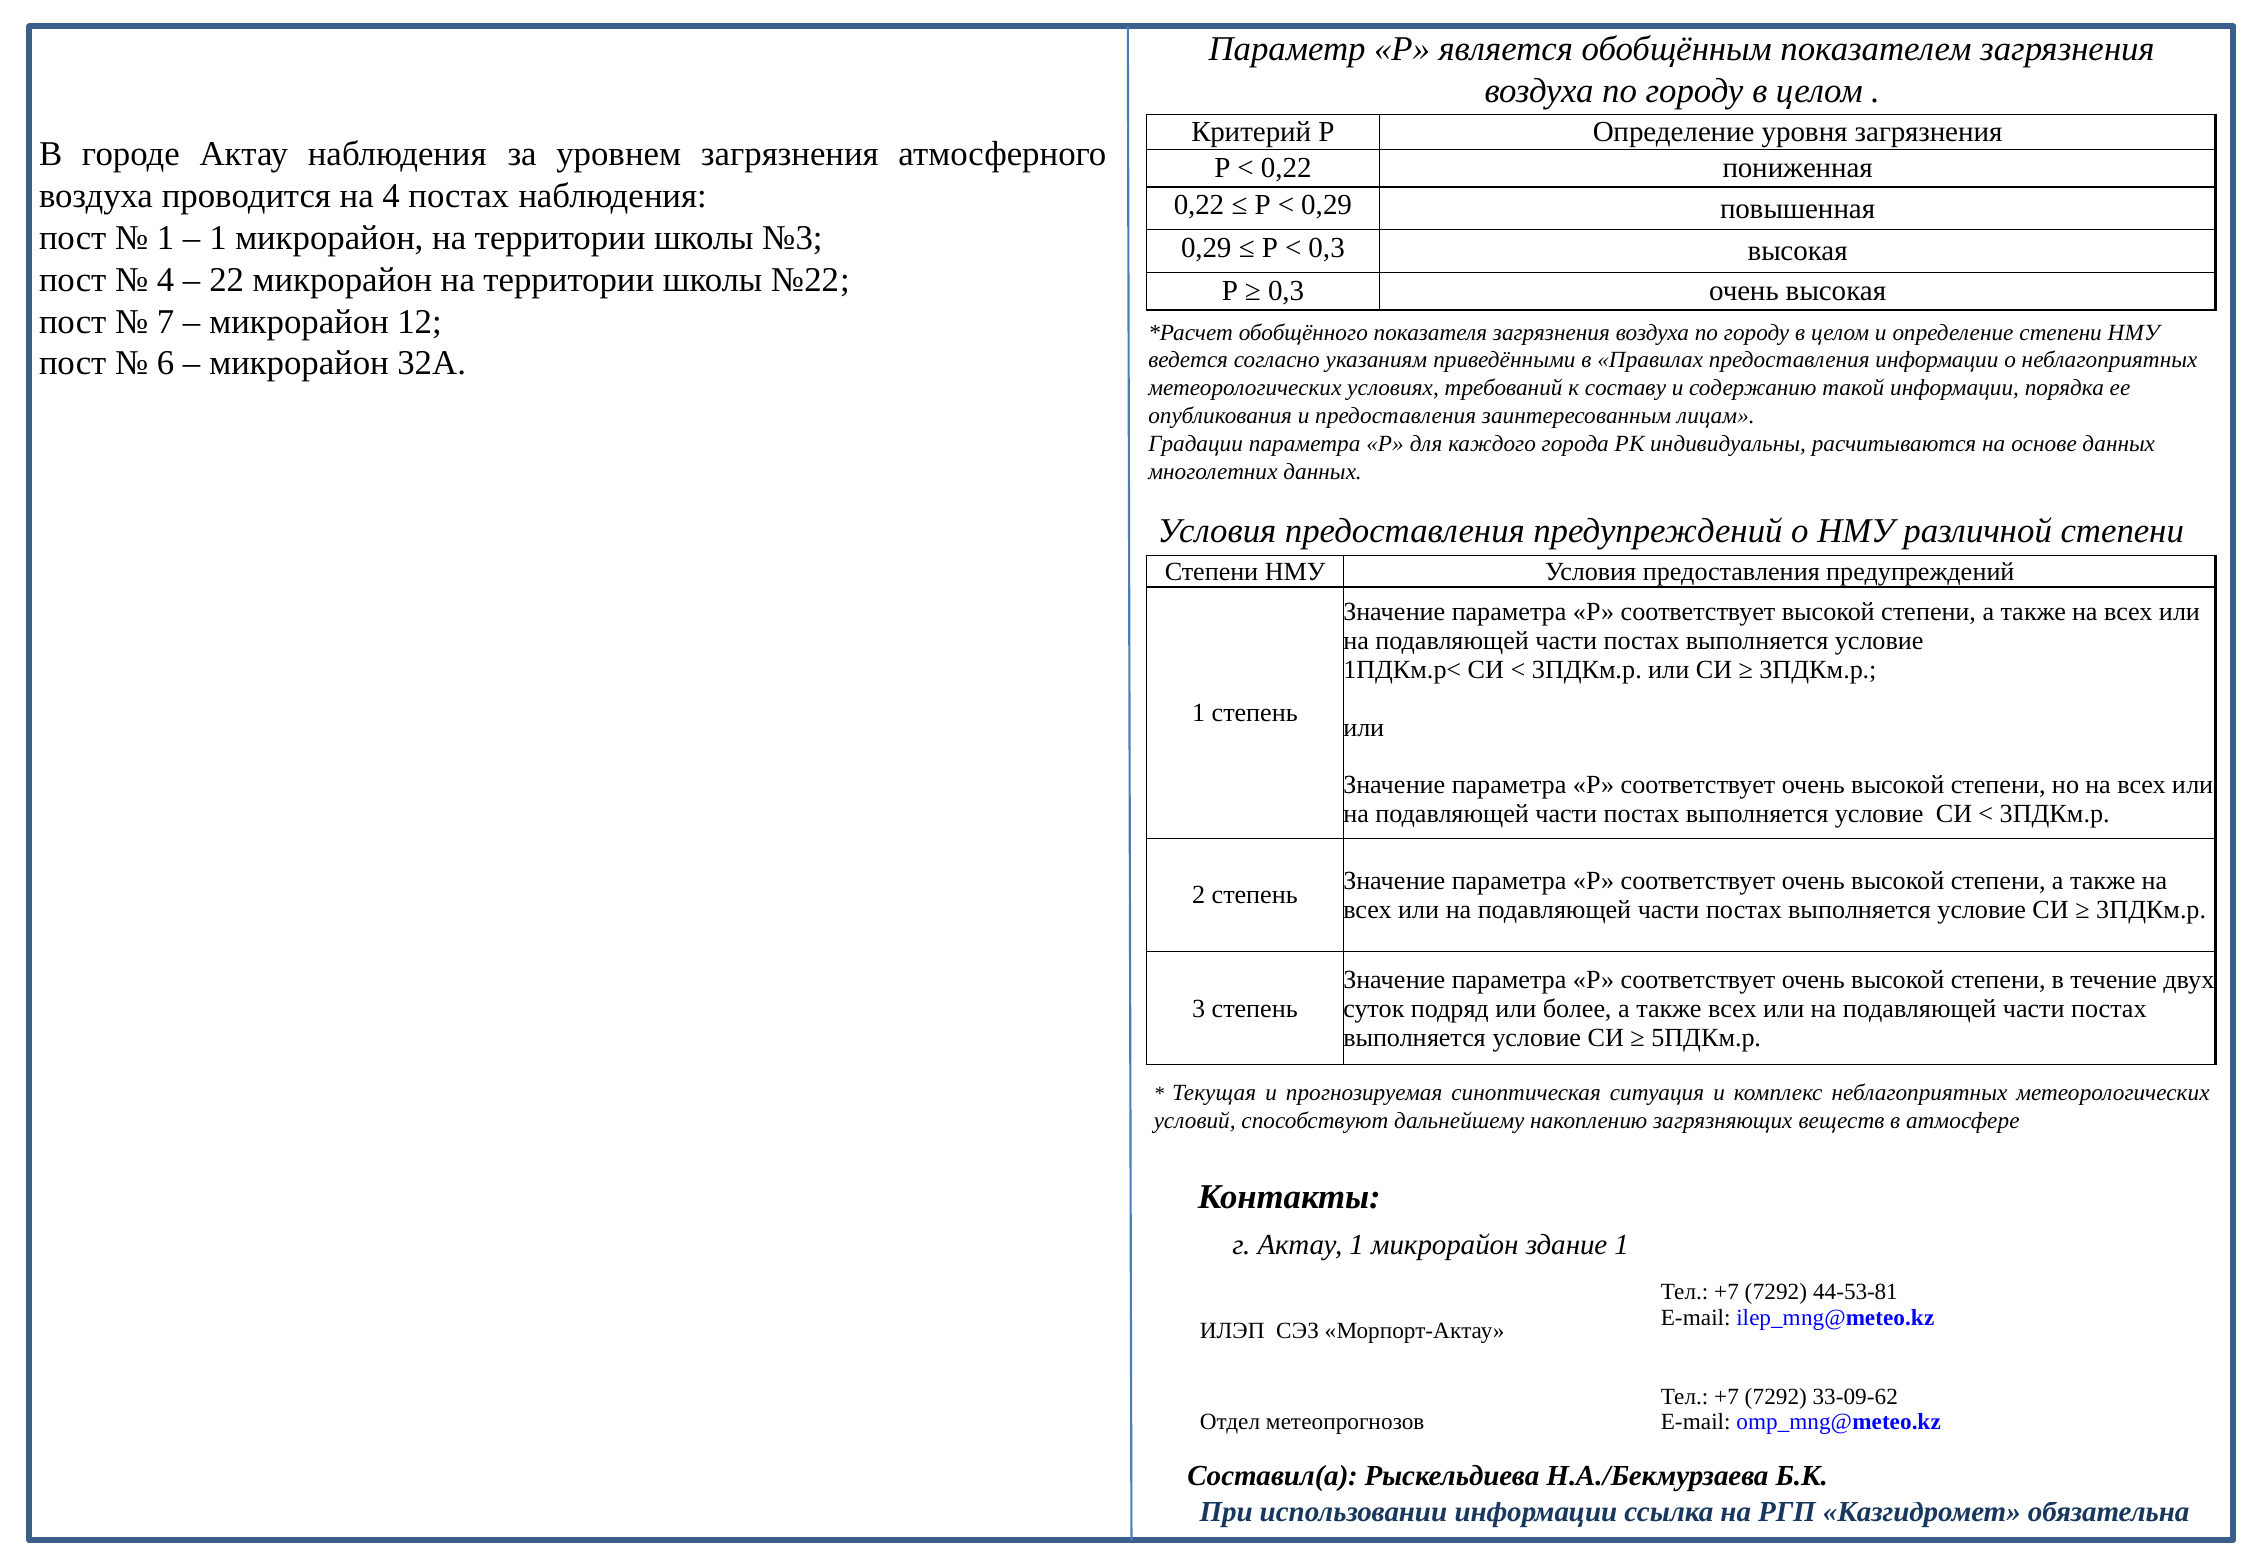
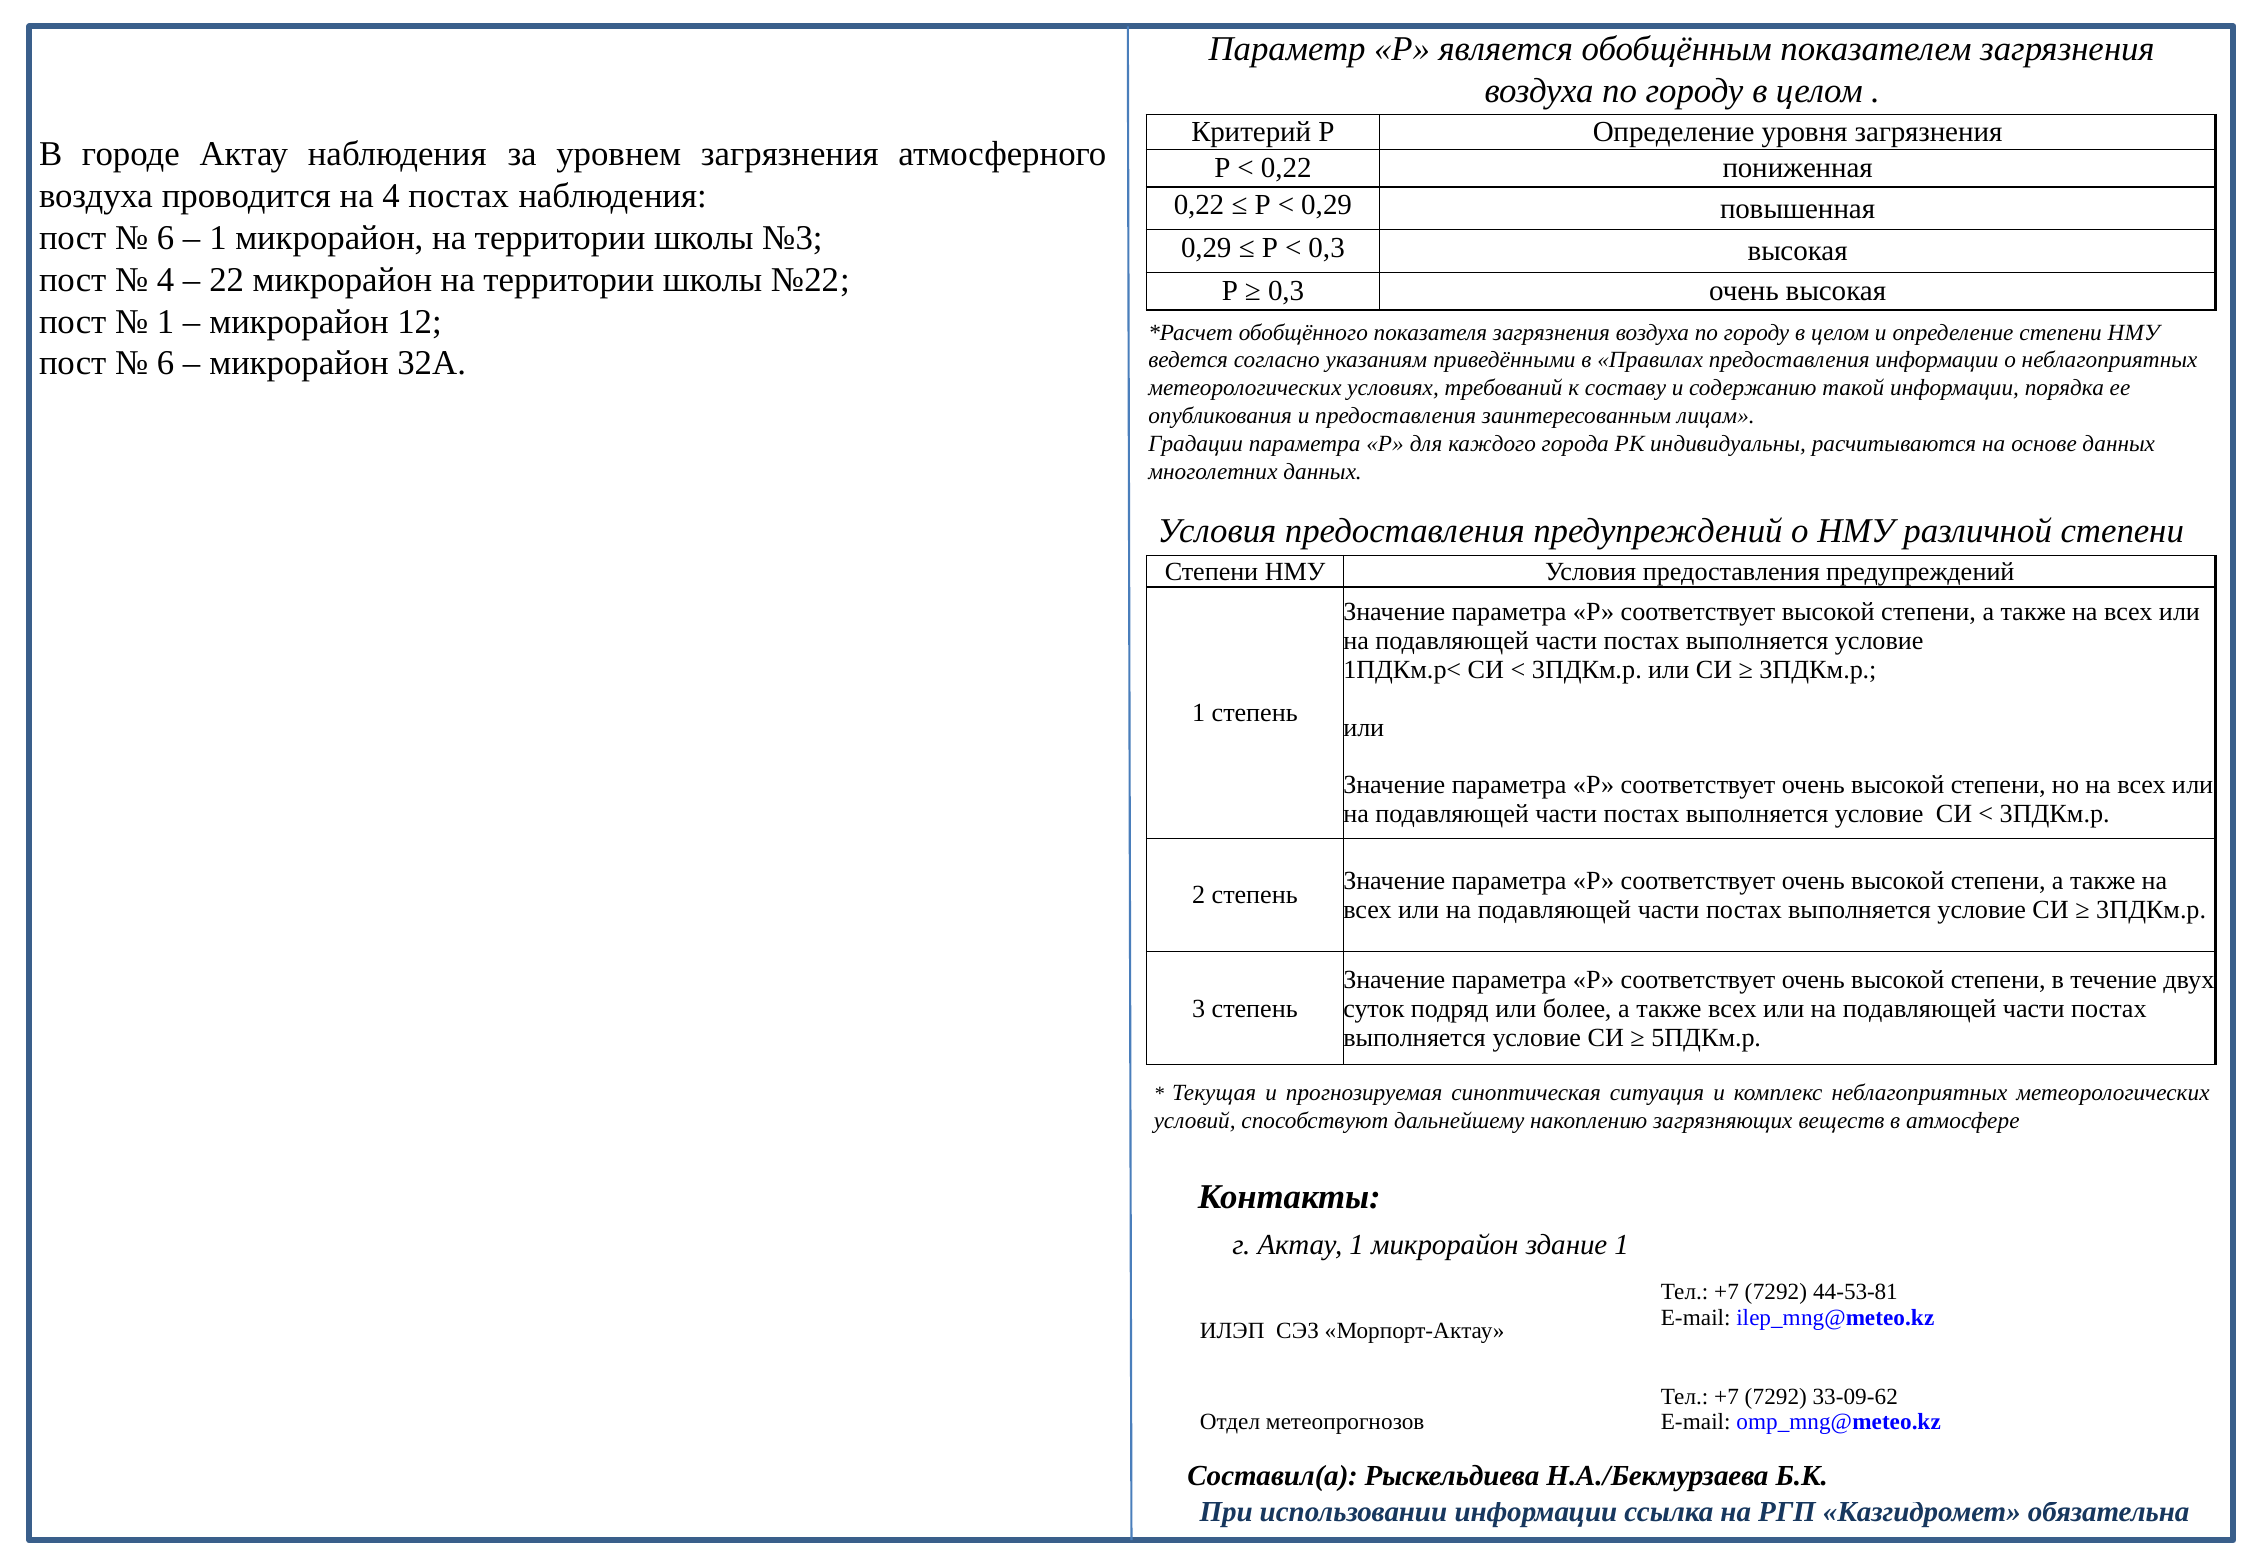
1: 1 -> 6 (166, 238)
7: 7 -> 1 (166, 322)
